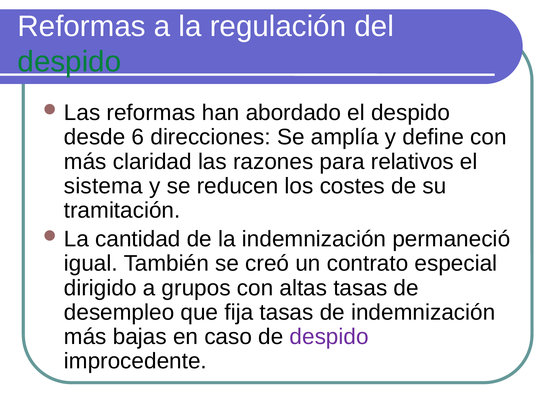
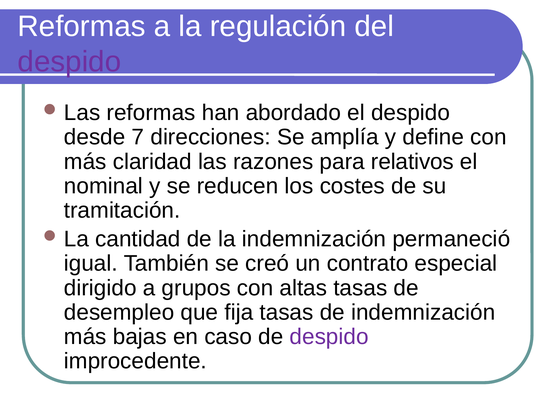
despido colour: green -> purple (69, 62)
6: 6 -> 7 (138, 137)
sistema: sistema -> nominal (103, 186)
